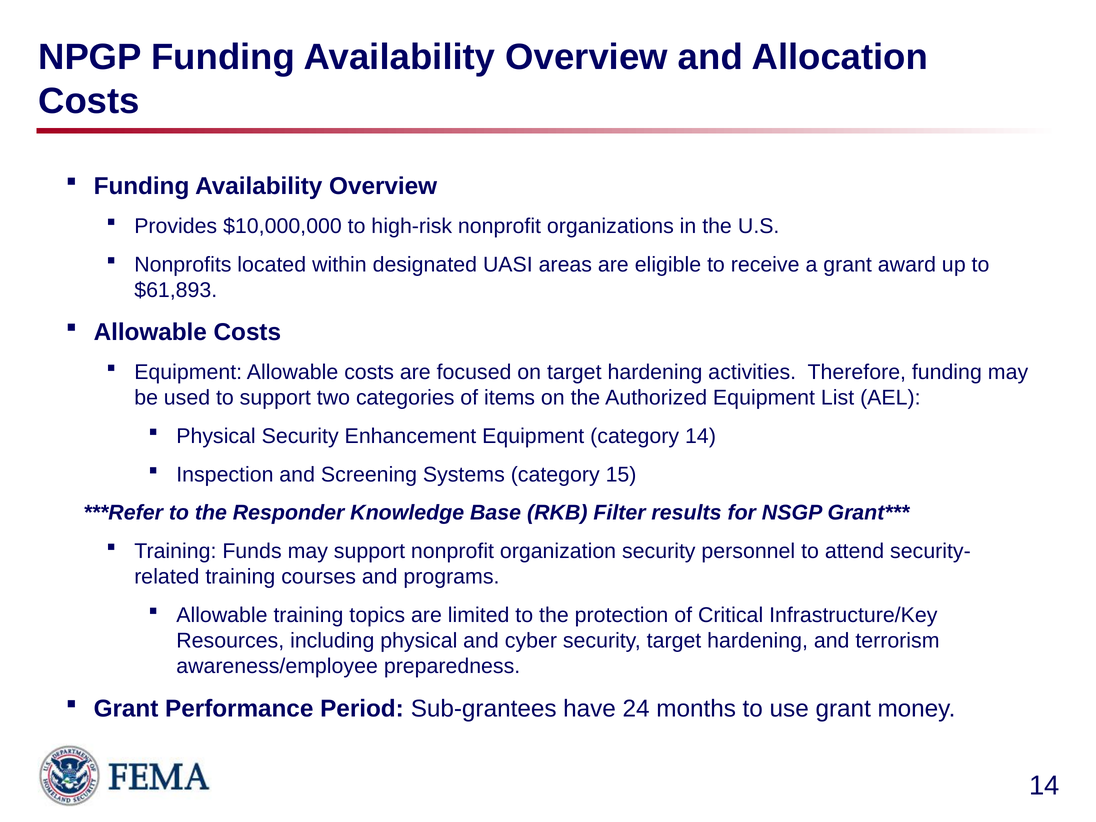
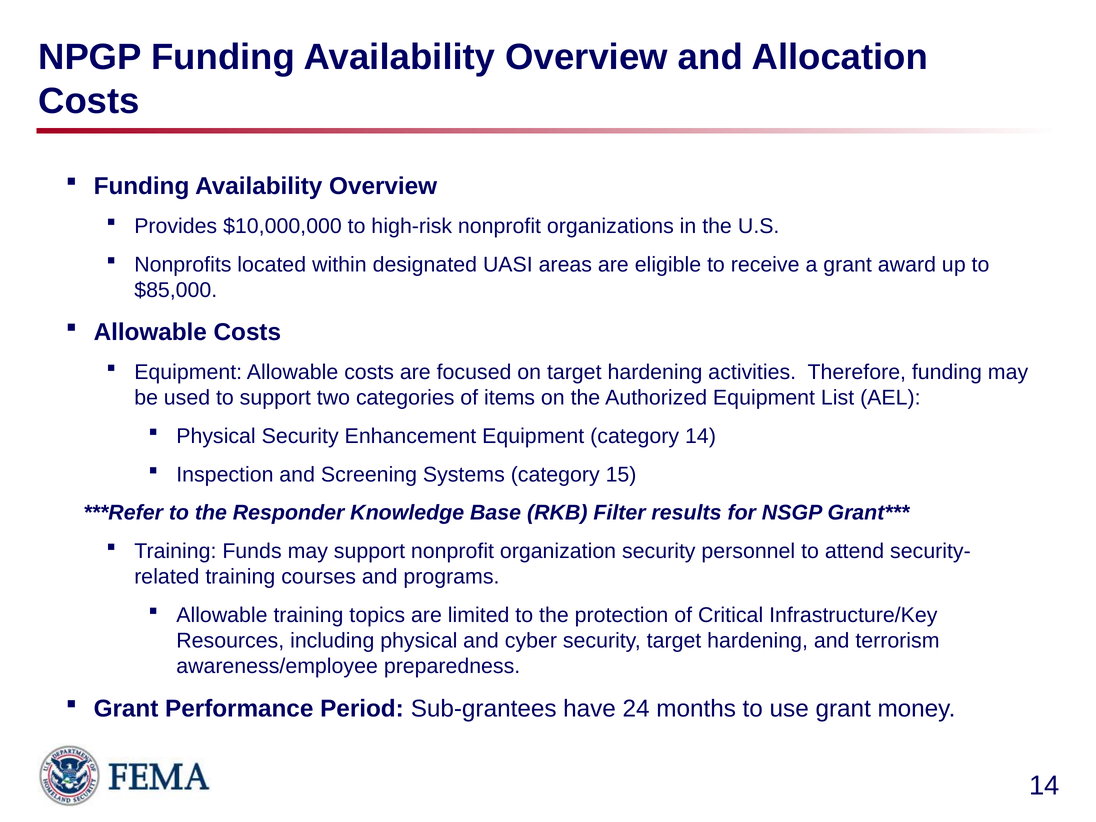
$61,893: $61,893 -> $85,000 (176, 290)
